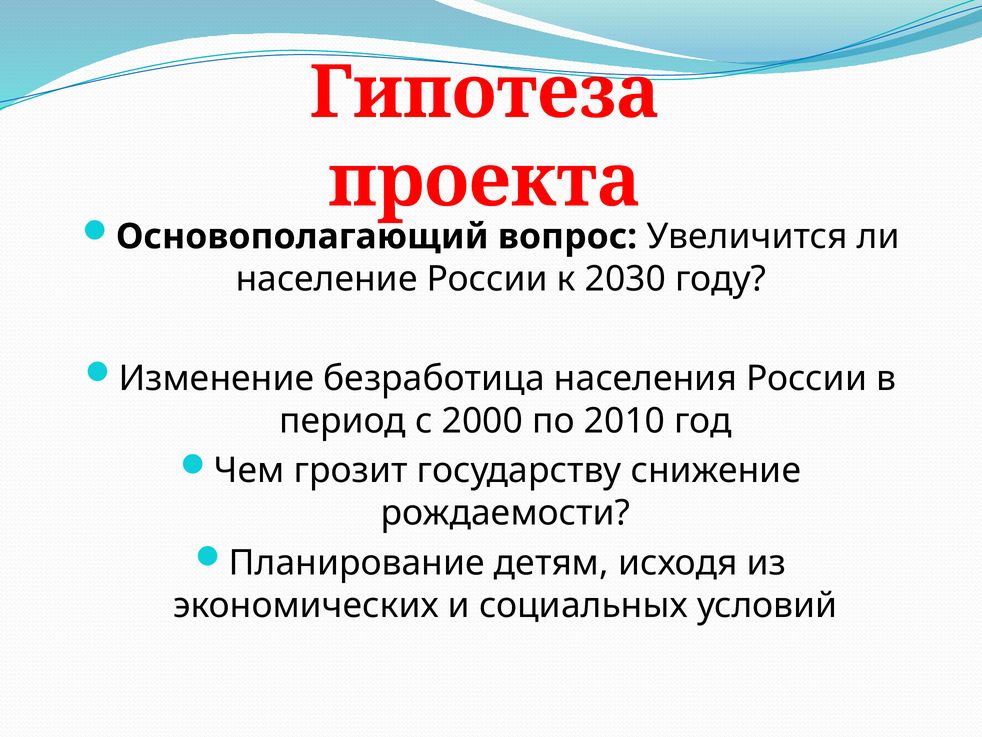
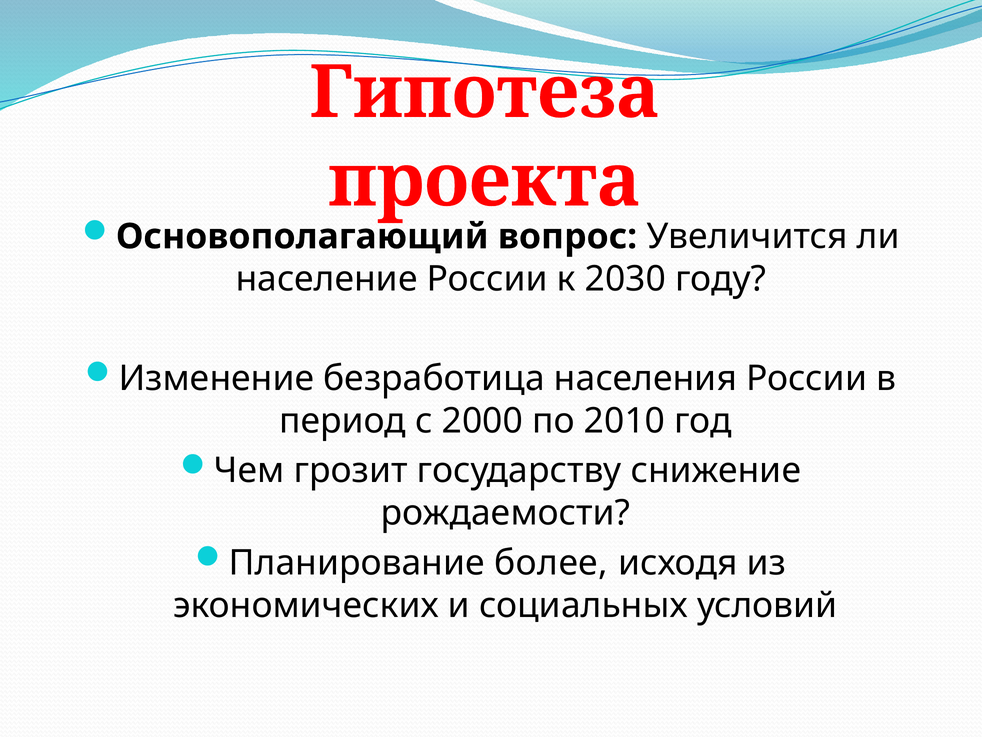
детям: детям -> более (551, 562)
